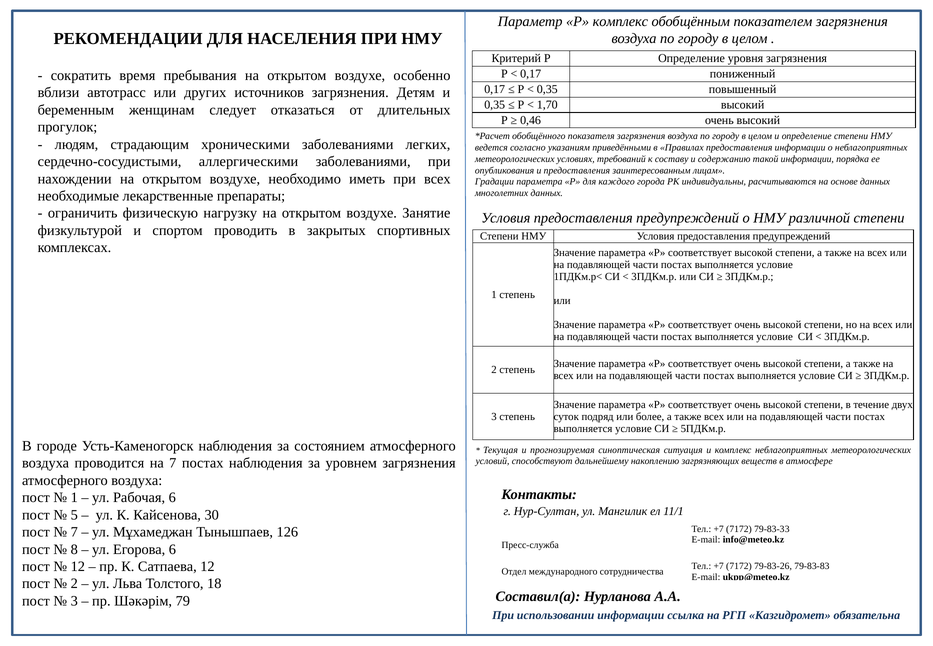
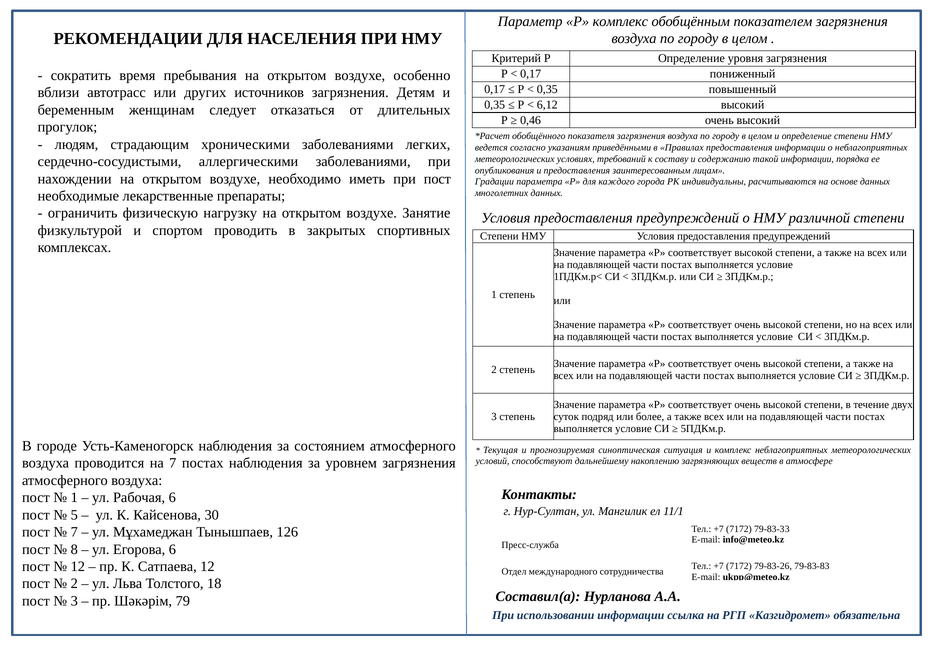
1,70: 1,70 -> 6,12 (547, 105)
при всех: всех -> пост (437, 179)
